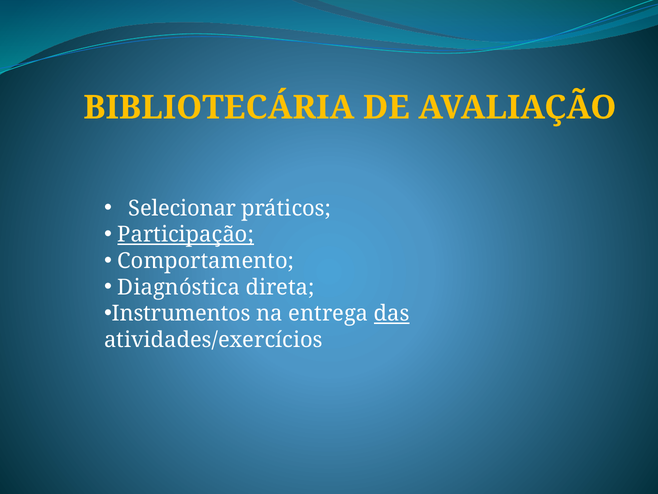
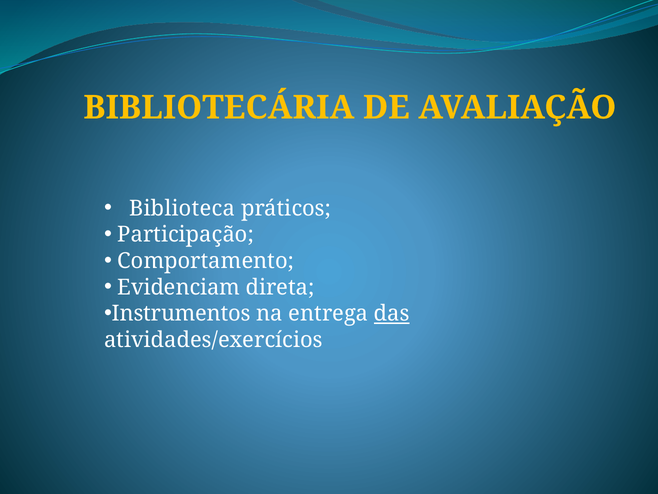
Selecionar: Selecionar -> Biblioteca (182, 208)
Participação underline: present -> none (186, 234)
Diagnóstica: Diagnóstica -> Evidenciam (179, 287)
